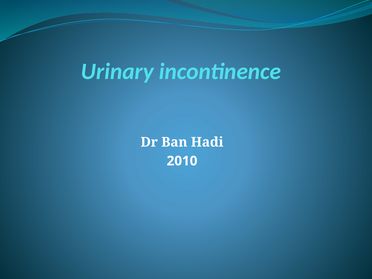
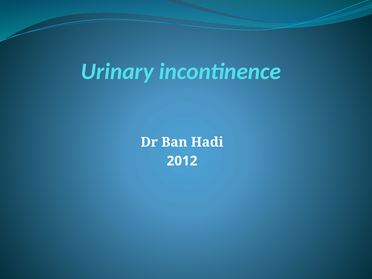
2010: 2010 -> 2012 (182, 161)
